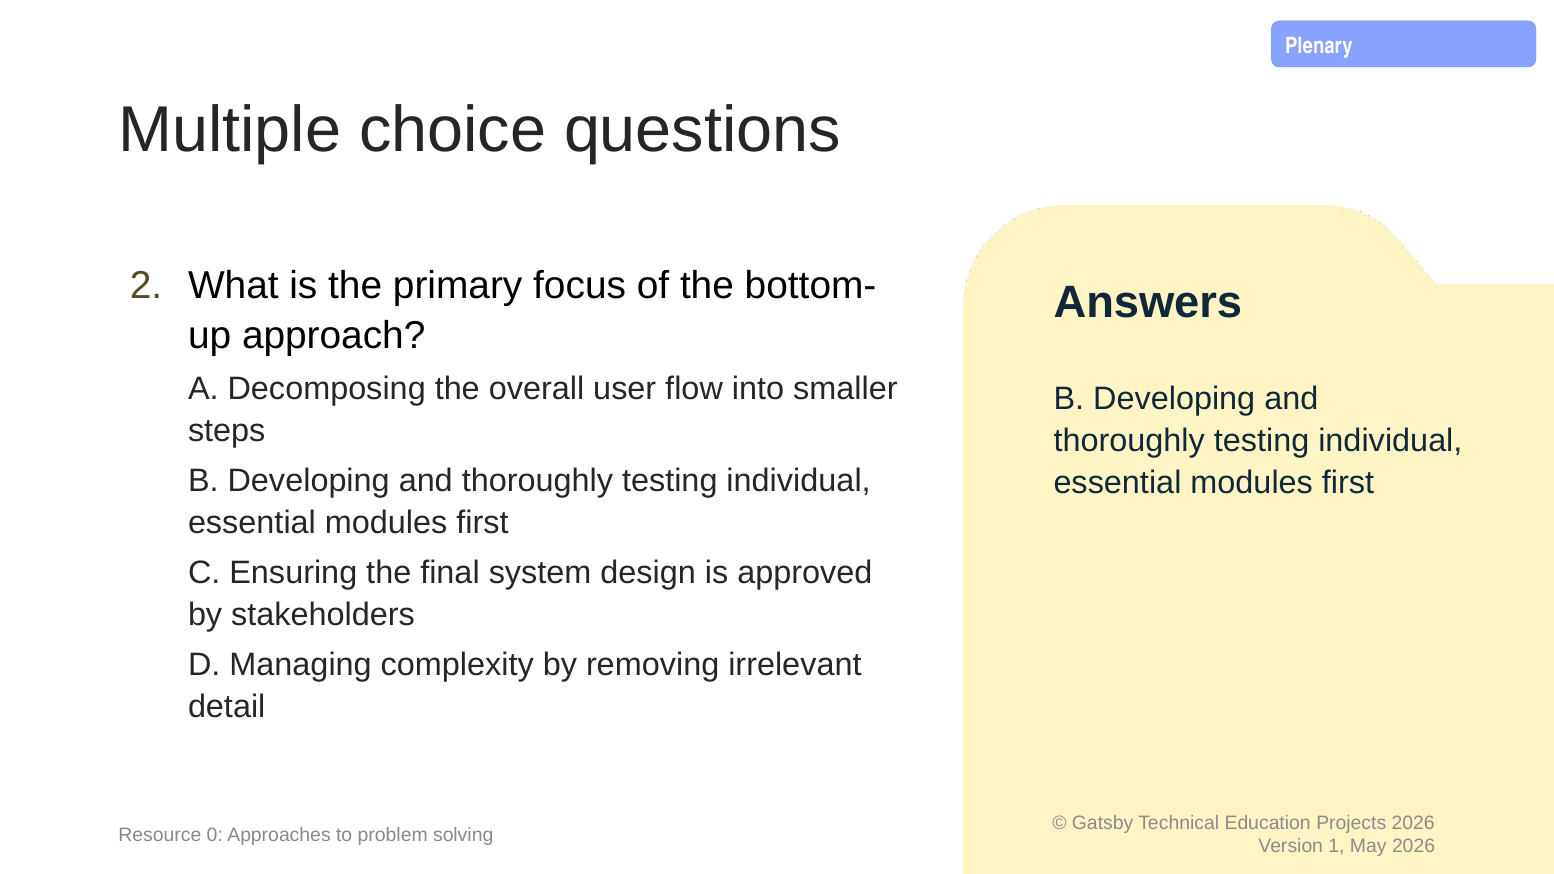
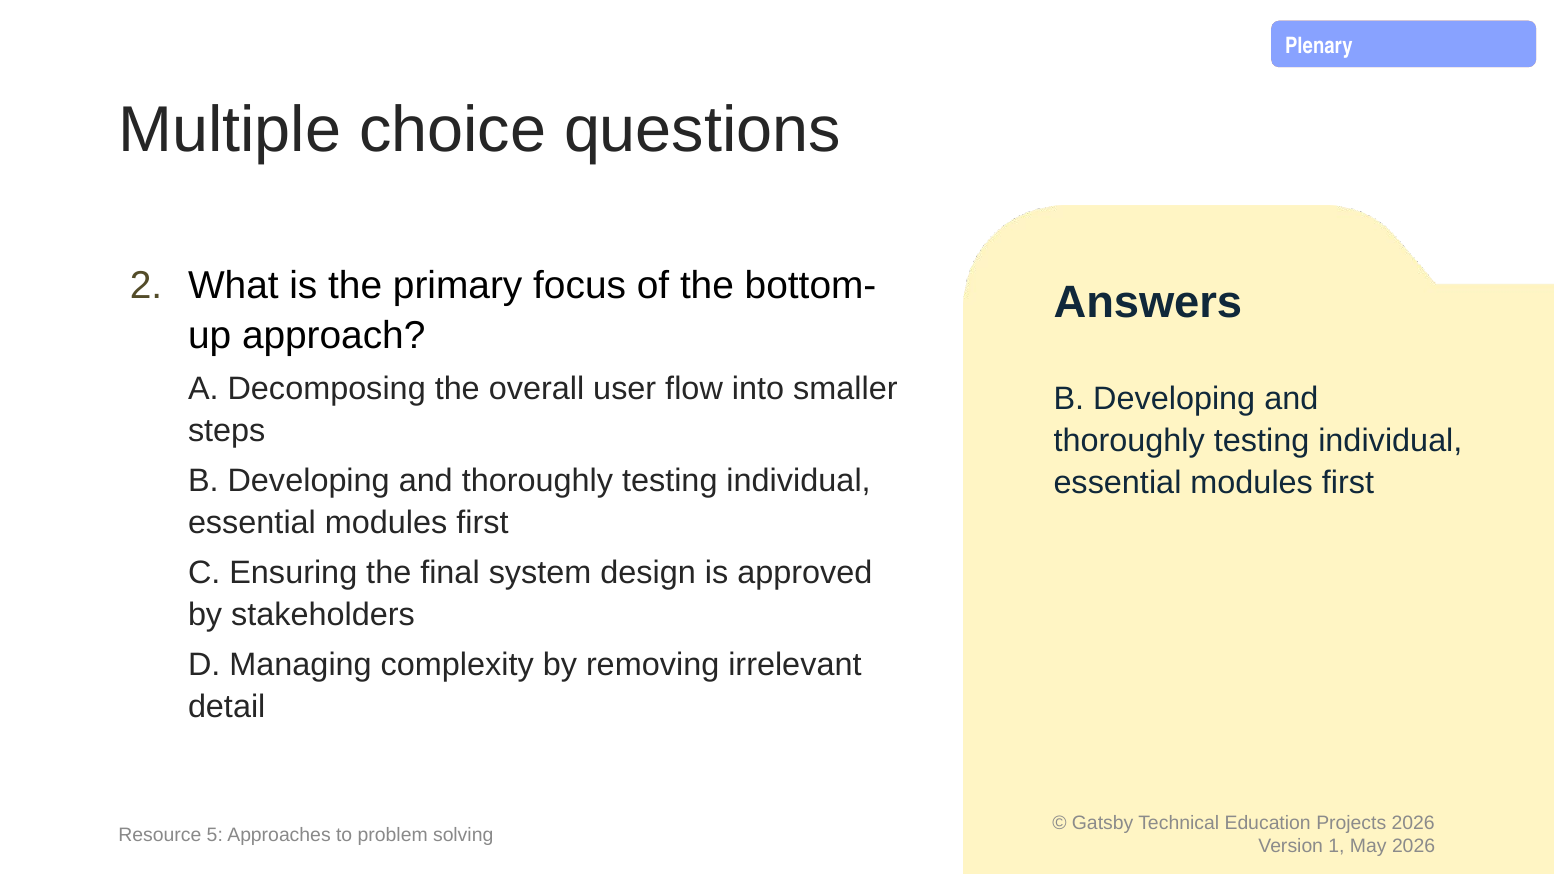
0: 0 -> 5 (215, 836)
